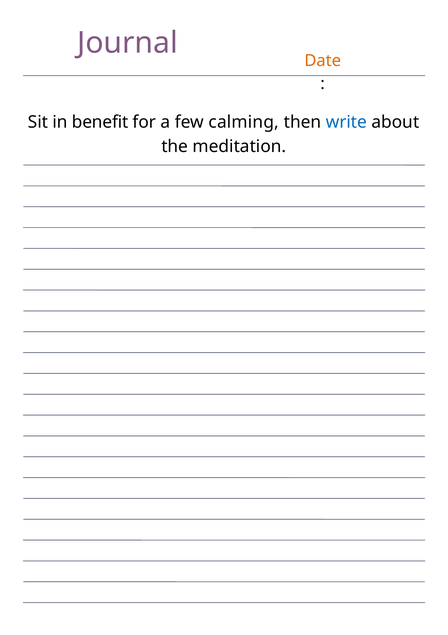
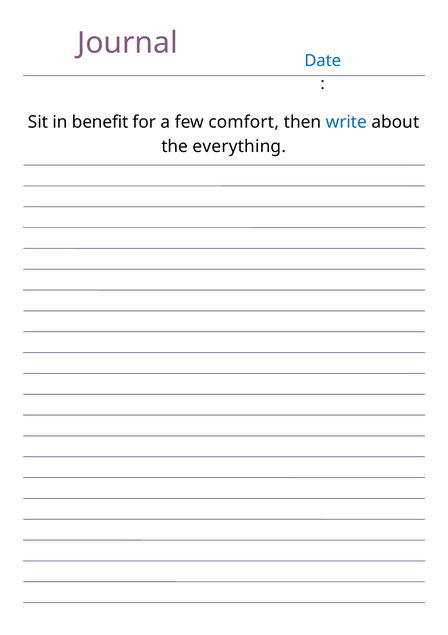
Date colour: orange -> blue (323, 60)
calming: calming -> comfort (244, 122)
meditation: meditation -> everything (239, 146)
